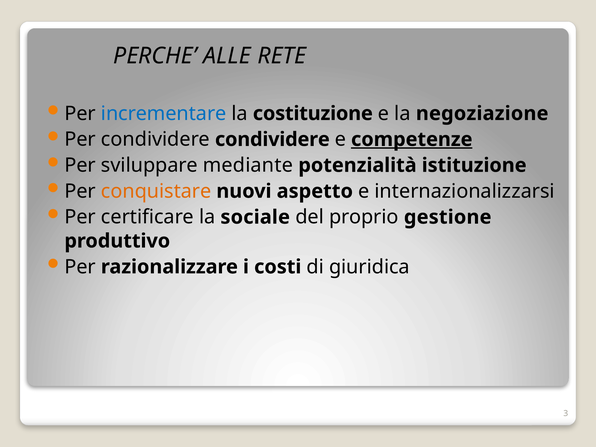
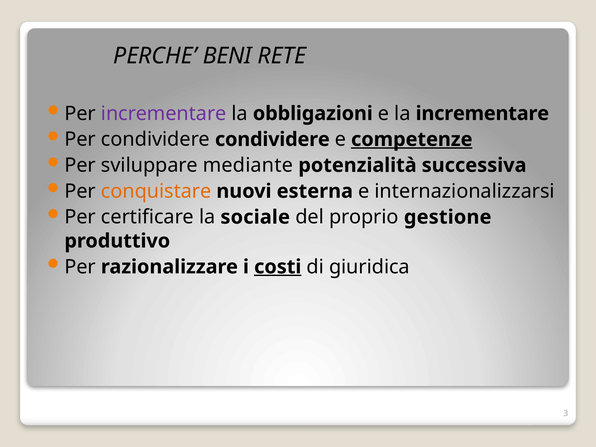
ALLE: ALLE -> BENI (227, 56)
incrementare colour: blue -> purple (164, 113)
costituzione: costituzione -> obbligazioni (313, 113)
la negoziazione: negoziazione -> incrementare (482, 113)
istituzione: istituzione -> successiva (474, 165)
aspetto: aspetto -> esterna (315, 191)
costi underline: none -> present (278, 267)
